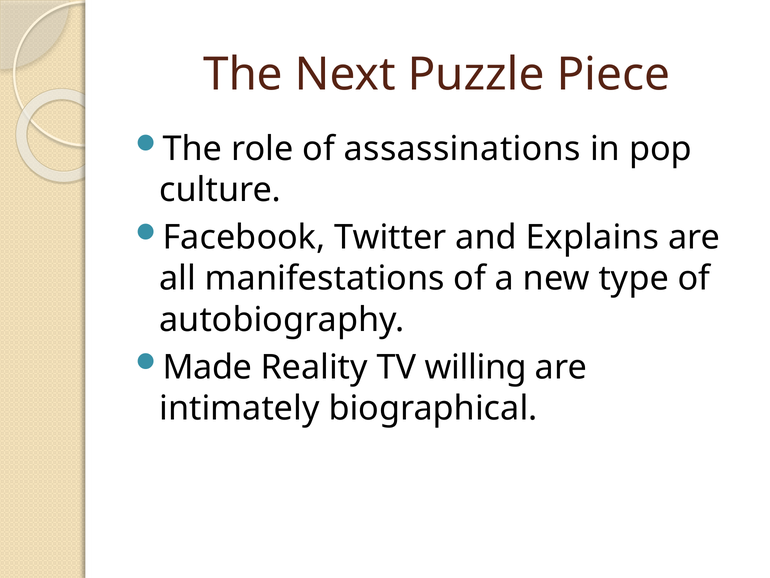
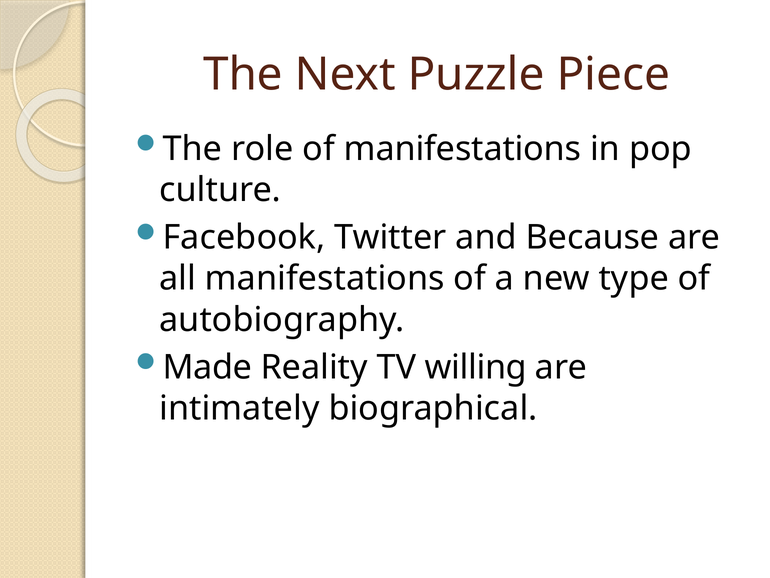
of assassinations: assassinations -> manifestations (463, 149)
Explains: Explains -> Because (593, 237)
